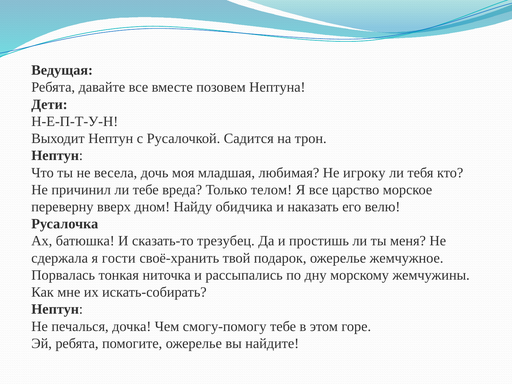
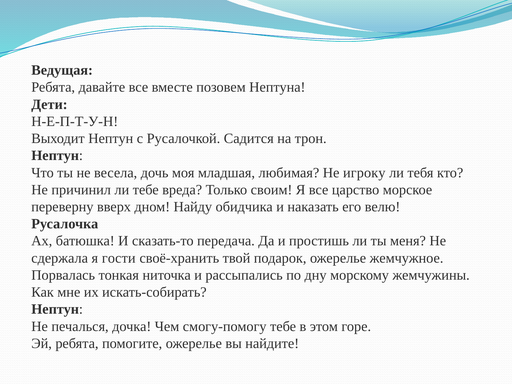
телом: телом -> своим (272, 190)
трезубец: трезубец -> передача (226, 241)
